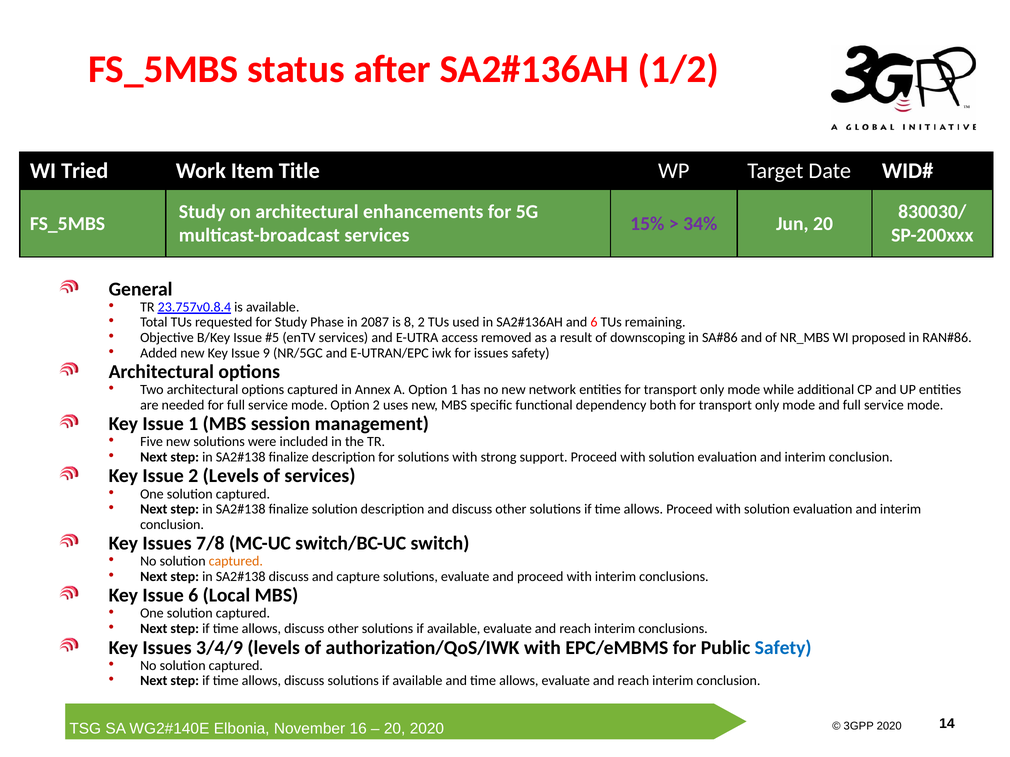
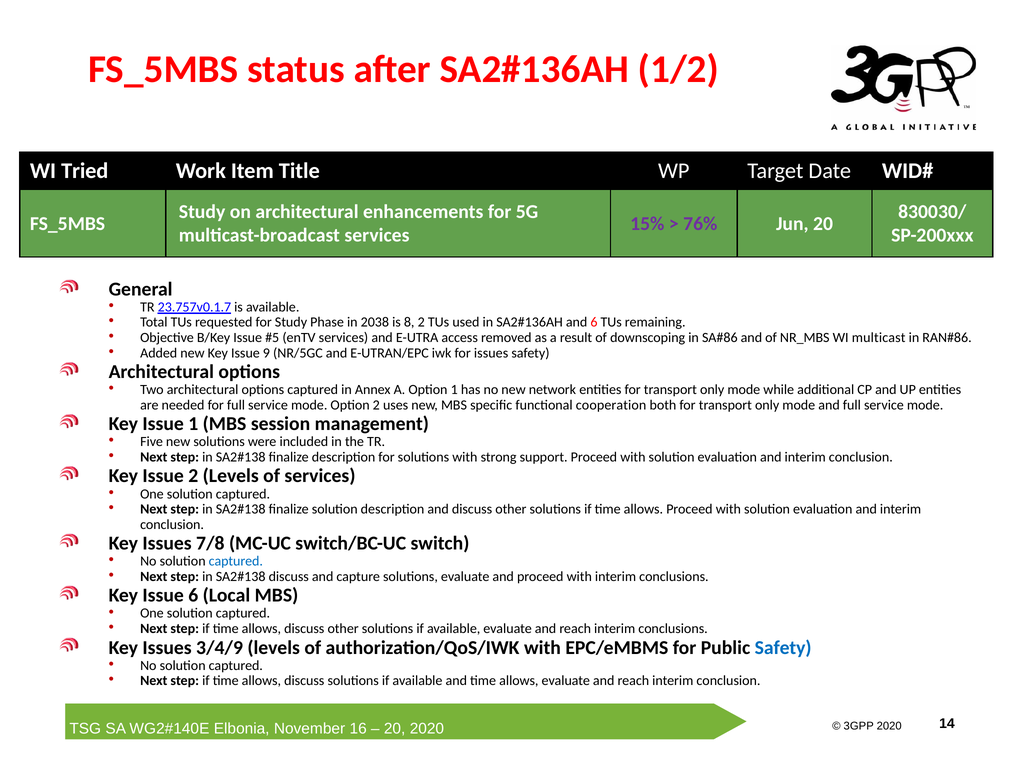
34%: 34% -> 76% (700, 224)
23.757v0.8.4: 23.757v0.8.4 -> 23.757v0.1.7 (194, 307)
2087: 2087 -> 2038 (375, 323)
proposed: proposed -> multicast (879, 338)
dependency: dependency -> cooperation (611, 405)
captured colour: orange -> blue (236, 562)
